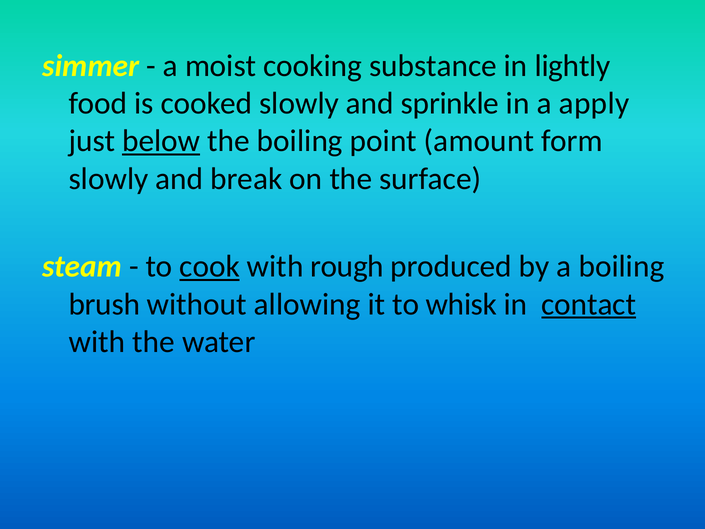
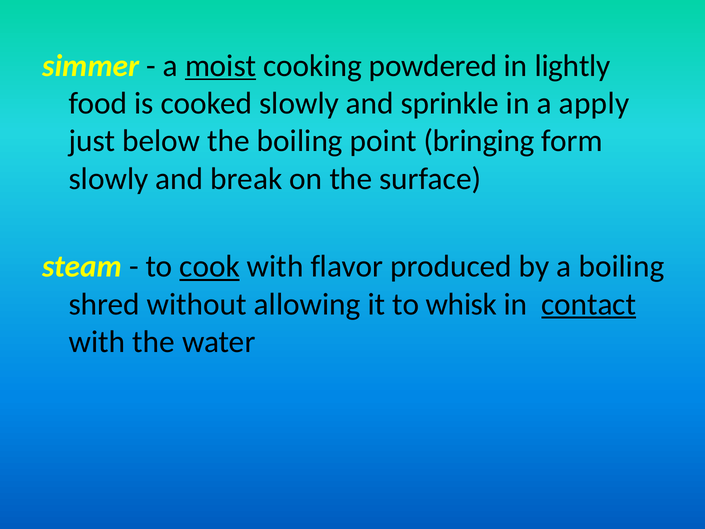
moist underline: none -> present (221, 66)
substance: substance -> powdered (433, 66)
below underline: present -> none (161, 141)
amount: amount -> bringing (479, 141)
rough: rough -> flavor (347, 266)
brush: brush -> shred (104, 304)
